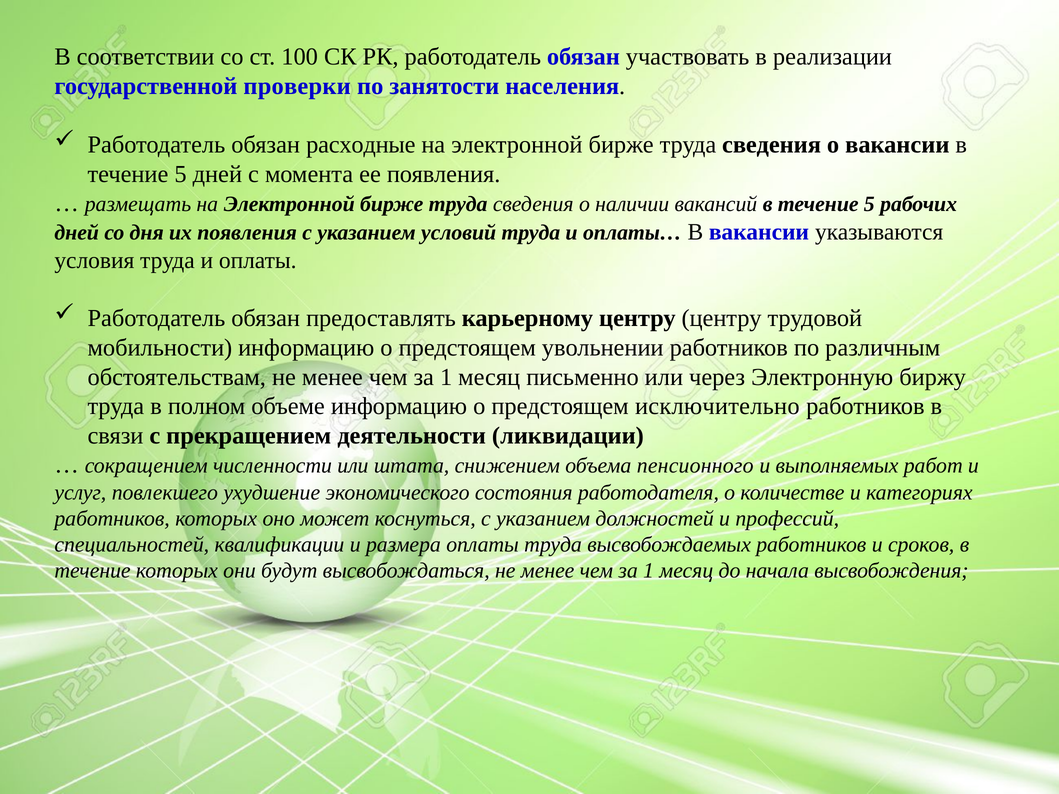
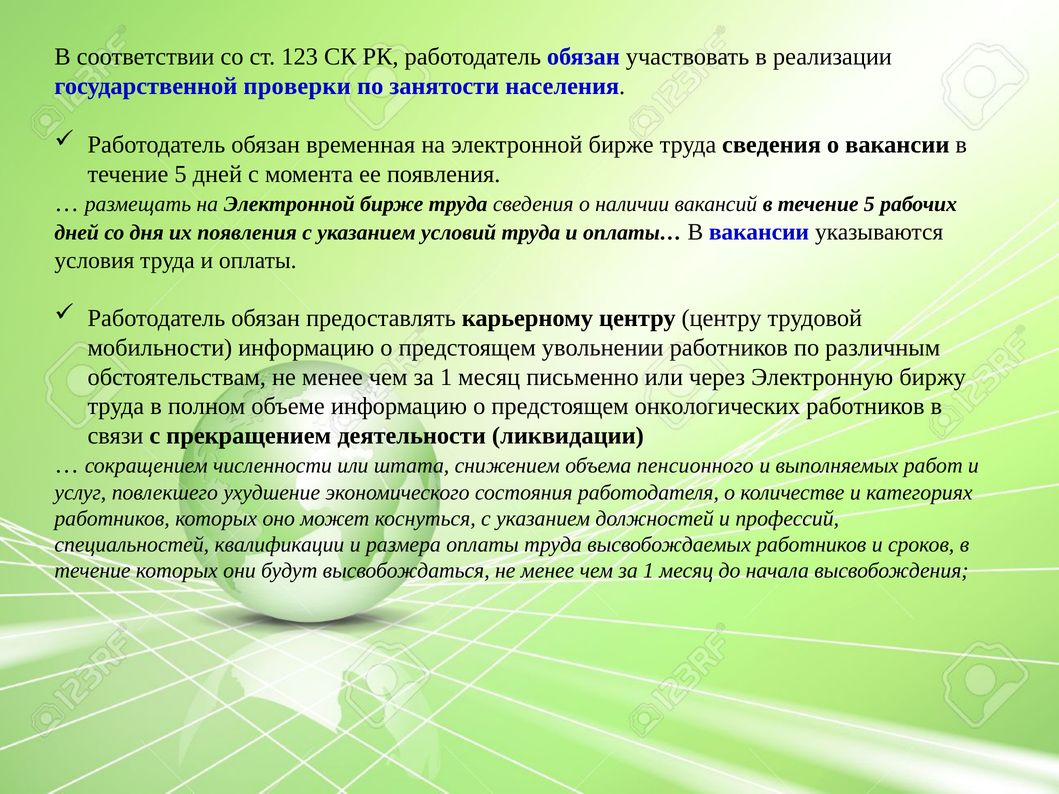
100: 100 -> 123 (300, 57)
расходные: расходные -> временная (361, 145)
исключительно: исключительно -> онкологических (718, 406)
